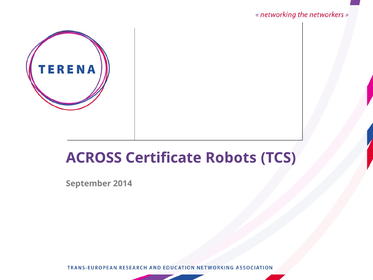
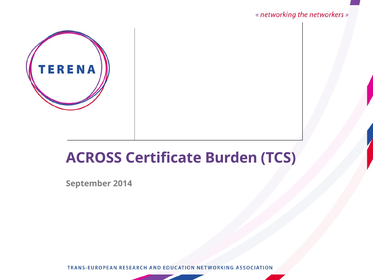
Robots: Robots -> Burden (231, 158)
